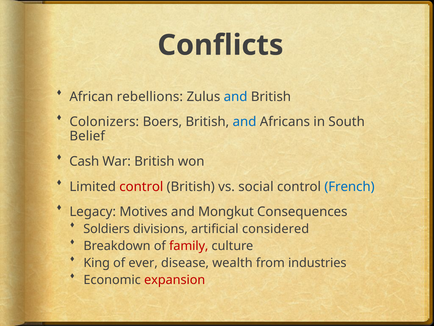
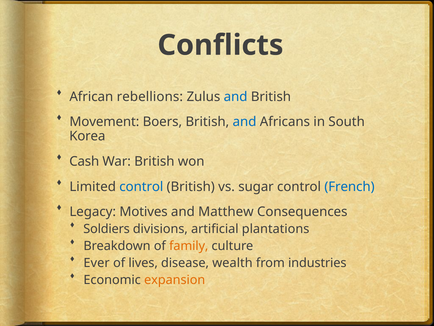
Colonizers: Colonizers -> Movement (104, 122)
Belief: Belief -> Korea (87, 136)
control colour: red -> blue (141, 186)
social: social -> sugar (256, 186)
Mongkut: Mongkut -> Matthew (226, 212)
considered: considered -> plantations (276, 229)
family colour: red -> orange (189, 246)
King: King -> Ever (97, 263)
ever: ever -> lives (143, 263)
expansion colour: red -> orange (175, 279)
